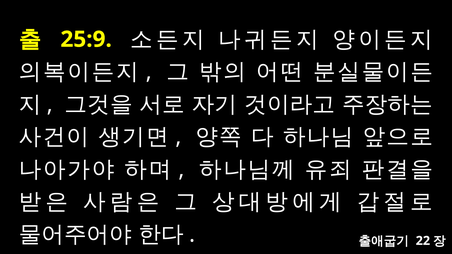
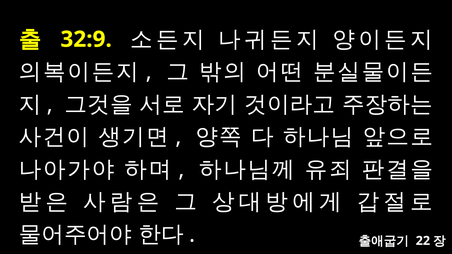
25:9: 25:9 -> 32:9 (86, 39)
